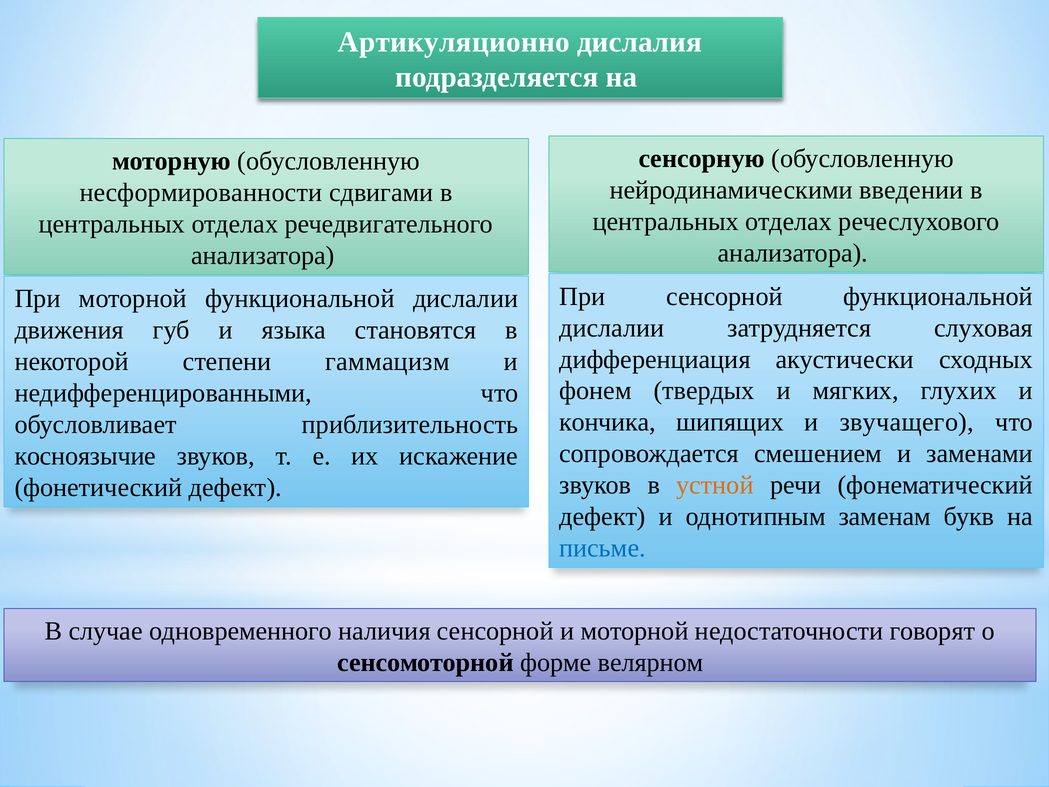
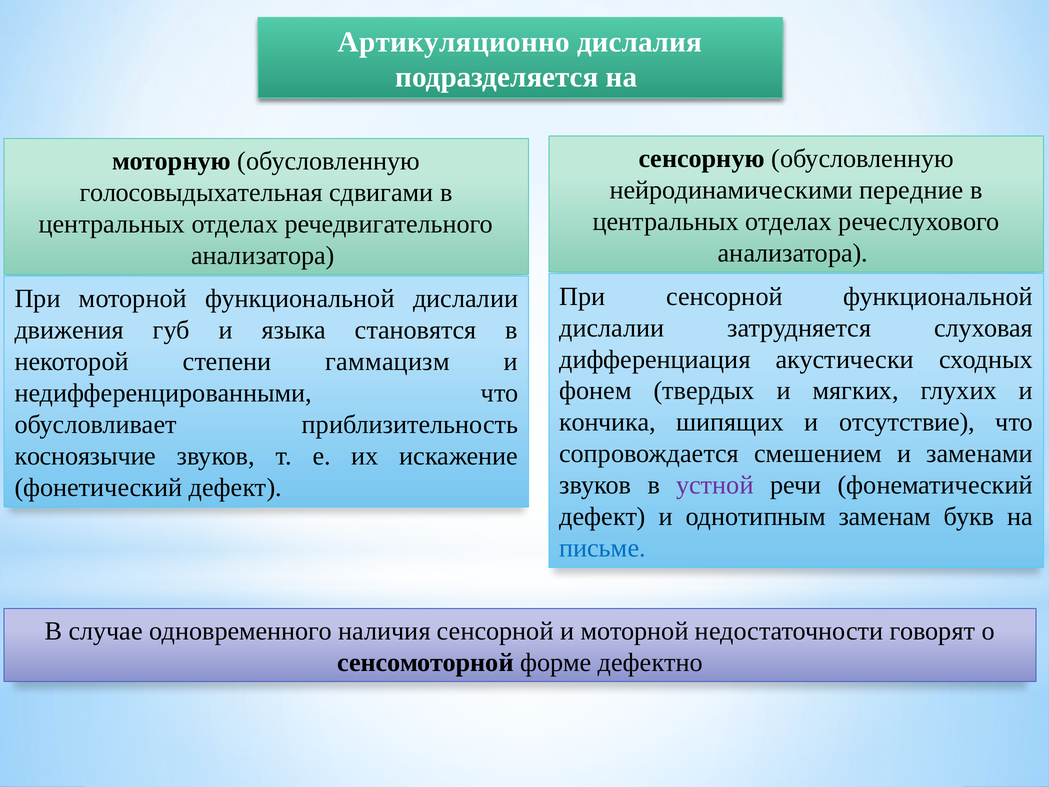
введении: введении -> передние (911, 190)
несформированности: несформированности -> голосовыдыхательная (201, 193)
звучащего: звучащего -> отсутствие (907, 422)
устной colour: orange -> purple (715, 485)
велярном: велярном -> дефектно (650, 662)
